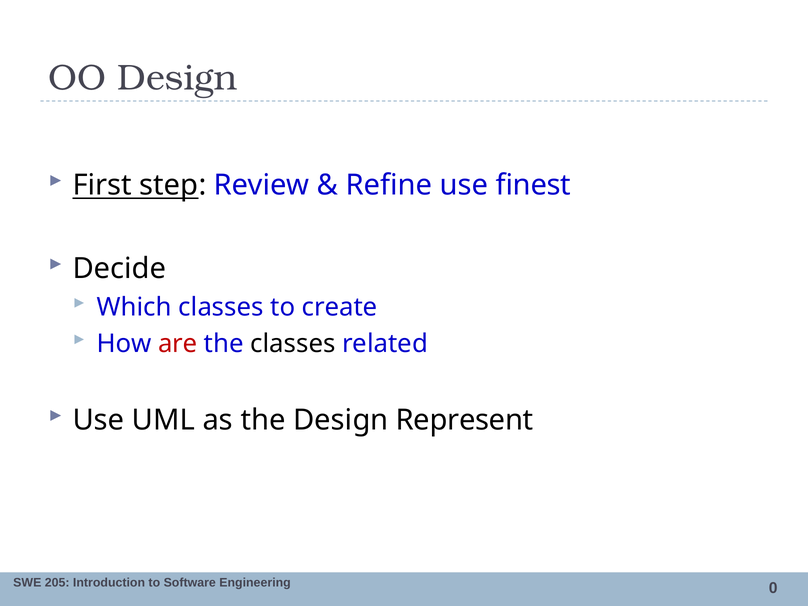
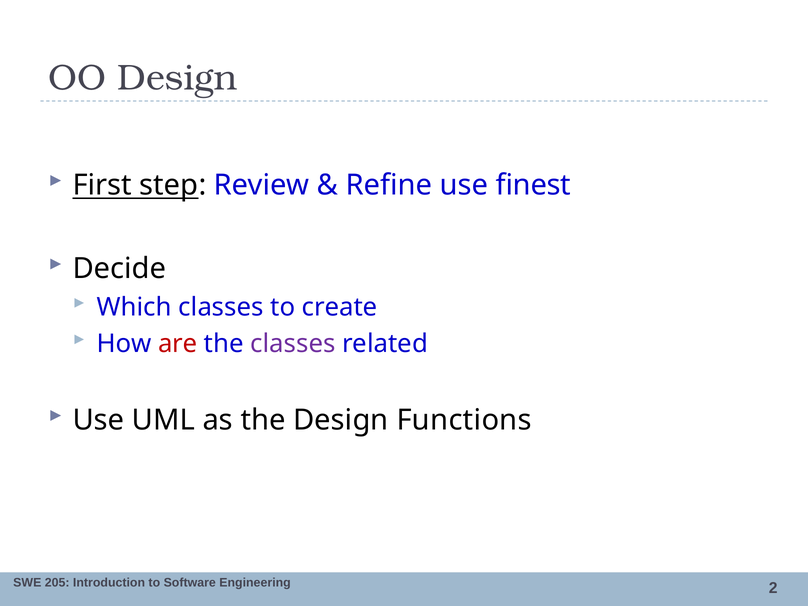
classes colour: black -> purple (293, 344)
Represent: Represent -> Functions (464, 420)
0: 0 -> 2 (773, 588)
